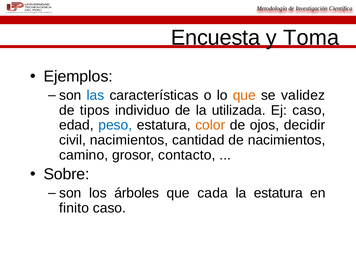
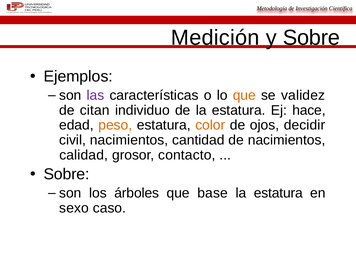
Encuesta: Encuesta -> Medición (215, 38)
y Toma: Toma -> Sobre (311, 38)
las colour: blue -> purple (95, 95)
tipos: tipos -> citan (95, 110)
de la utilizada: utilizada -> estatura (239, 110)
Ej caso: caso -> hace (309, 110)
peso colour: blue -> orange (115, 125)
camino: camino -> calidad (84, 155)
cada: cada -> base (213, 193)
finito: finito -> sexo (74, 208)
